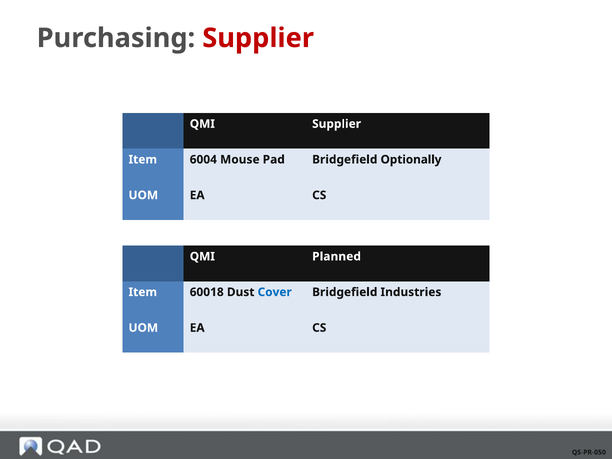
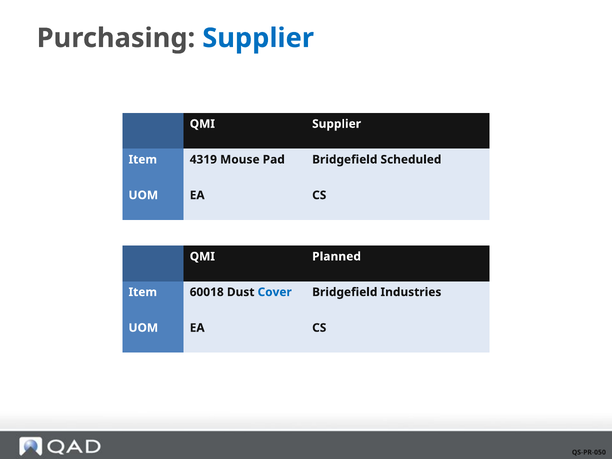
Supplier colour: red -> blue (258, 38)
6004: 6004 -> 4319 (203, 160)
Optionally: Optionally -> Scheduled (411, 160)
